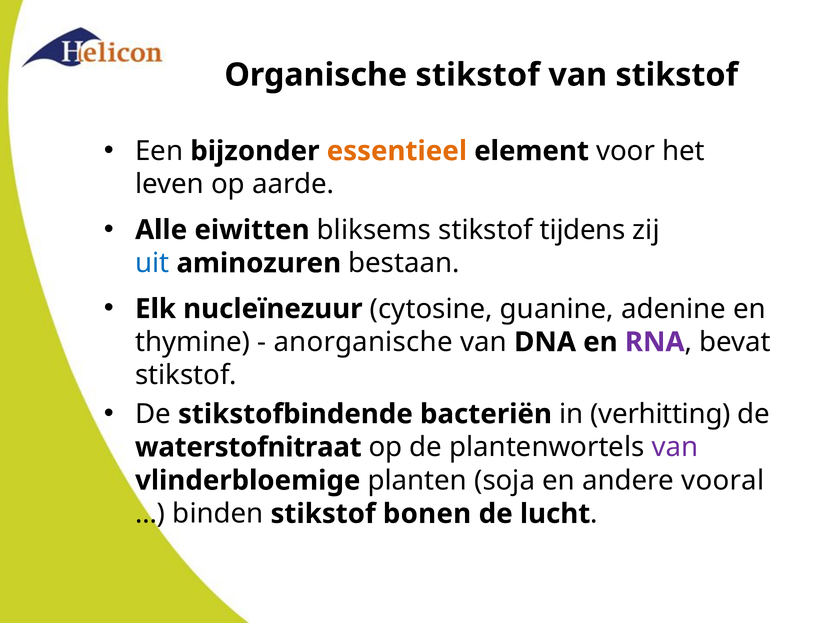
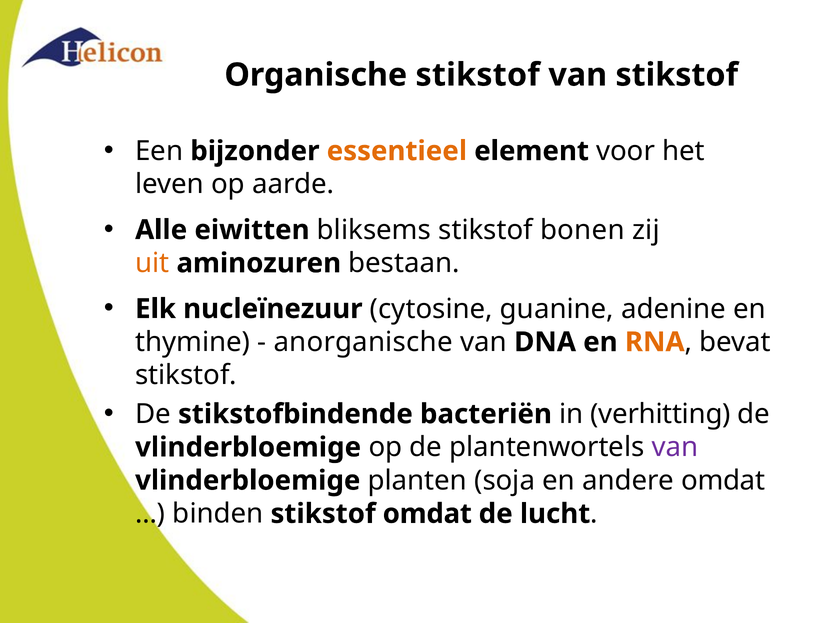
tijdens: tijdens -> bonen (582, 230)
uit colour: blue -> orange (152, 263)
RNA colour: purple -> orange (655, 342)
waterstofnitraat: waterstofnitraat -> vlinderbloemige (248, 447)
andere vooral: vooral -> omdat (723, 480)
stikstof bonen: bonen -> omdat (427, 513)
